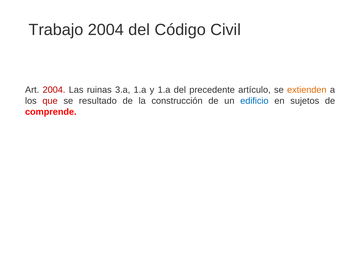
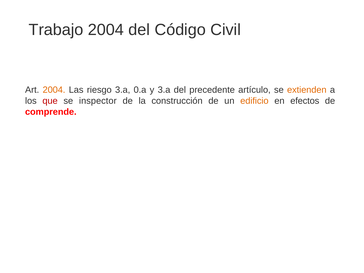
2004 colour: red -> orange (54, 90)
ruinas: ruinas -> riesgo (99, 90)
3.a 1.a: 1.a -> 0.a (140, 90)
y 1.a: 1.a -> 3.a (164, 90)
resultado: resultado -> inspector (98, 101)
edificio colour: blue -> orange (254, 101)
sujetos: sujetos -> efectos (305, 101)
